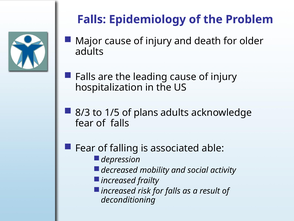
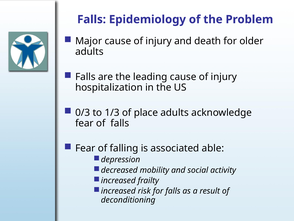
8/3: 8/3 -> 0/3 (83, 112)
1/5: 1/5 -> 1/3 (112, 112)
plans: plans -> place (146, 112)
